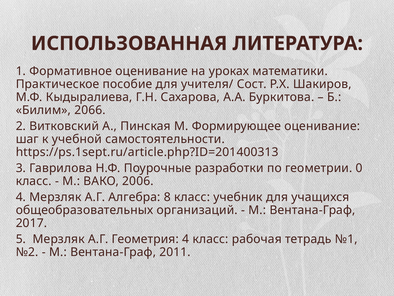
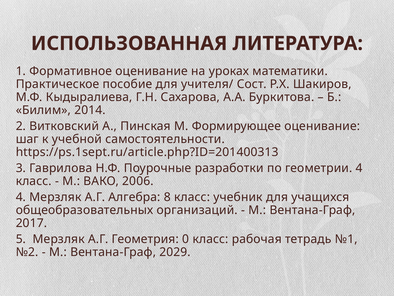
2066: 2066 -> 2014 (90, 110)
геометрии 0: 0 -> 4 (359, 168)
Геометрия 4: 4 -> 0 (186, 239)
2011: 2011 -> 2029 (175, 252)
